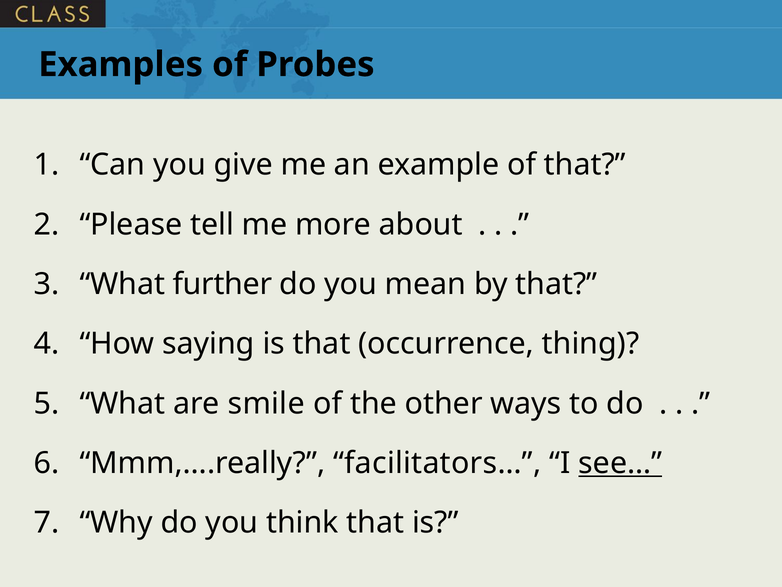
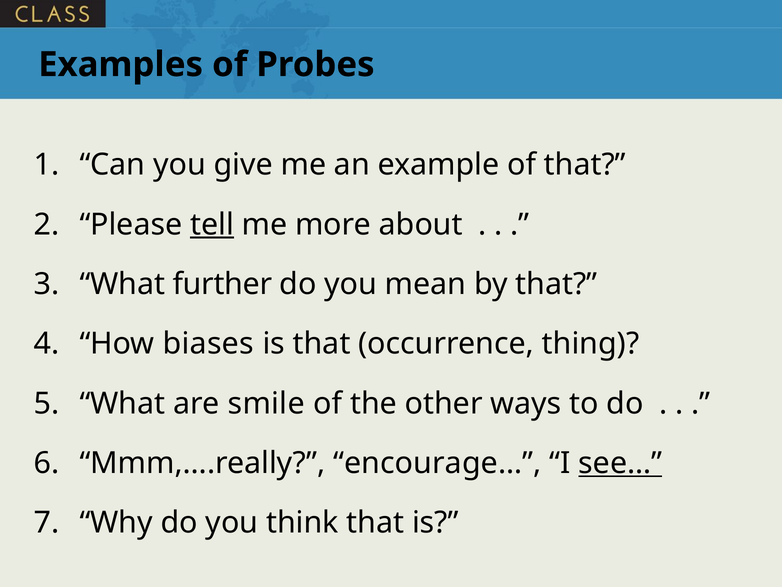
tell underline: none -> present (212, 224)
saying: saying -> biases (208, 344)
facilitators…: facilitators… -> encourage… (437, 463)
